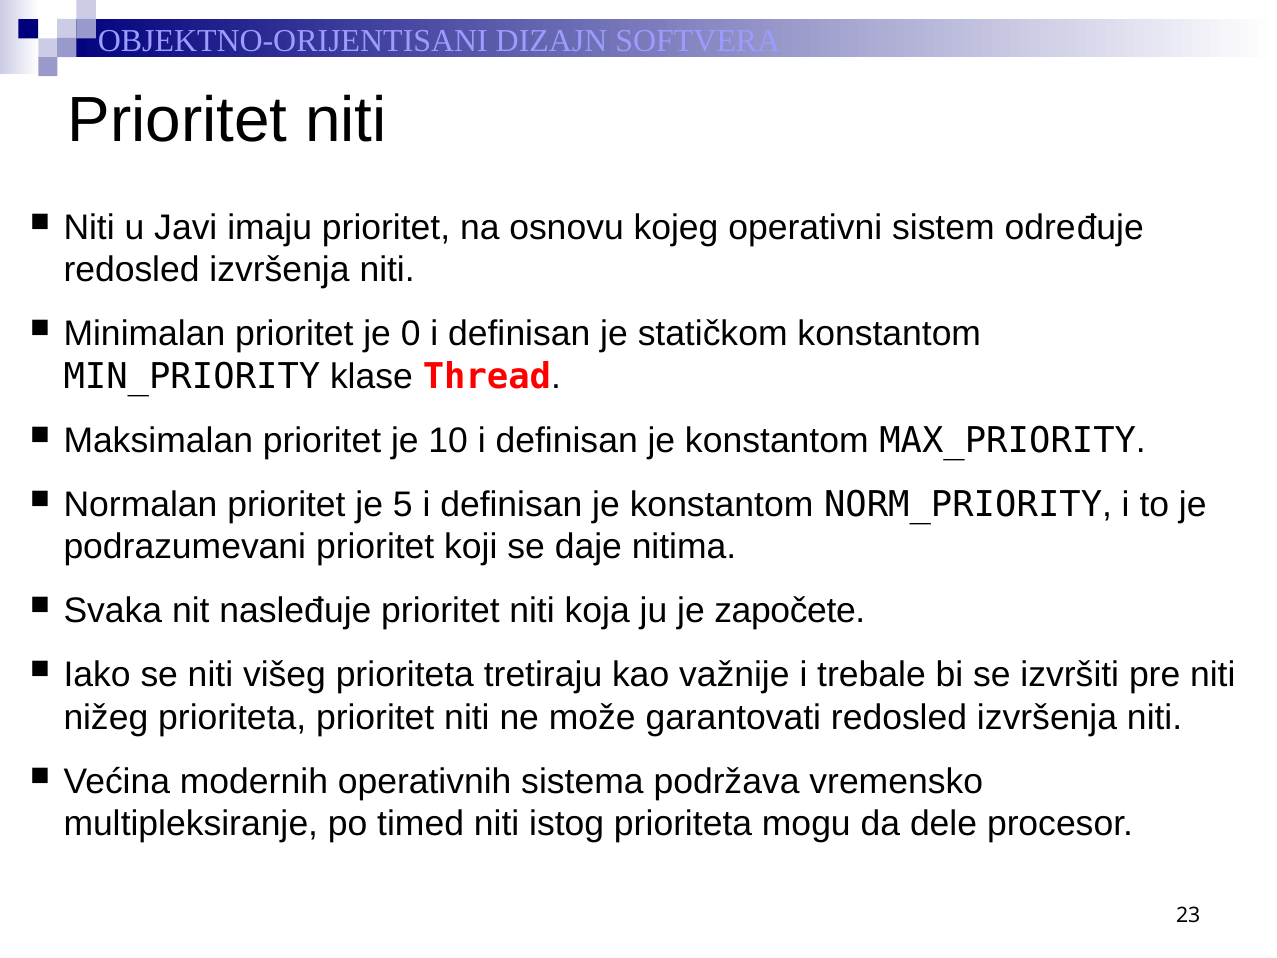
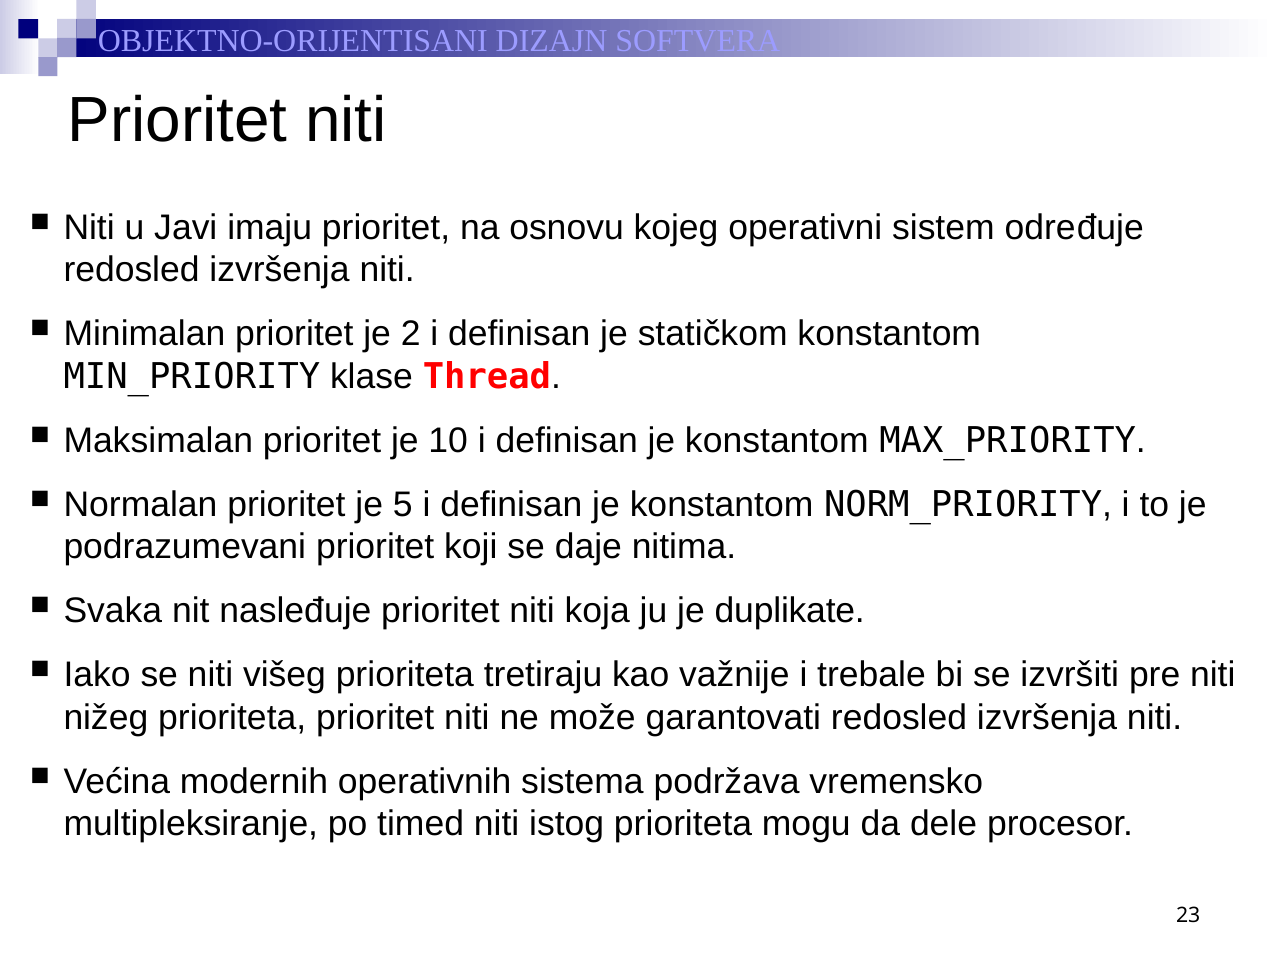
0: 0 -> 2 (411, 334)
započete: započete -> duplikate (790, 611)
